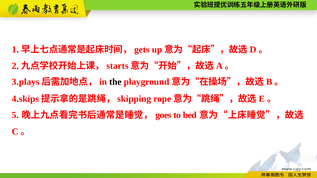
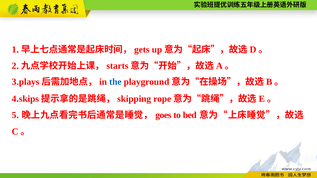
the colour: black -> blue (115, 82)
